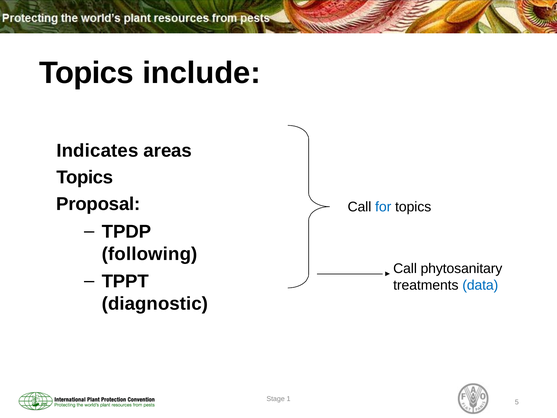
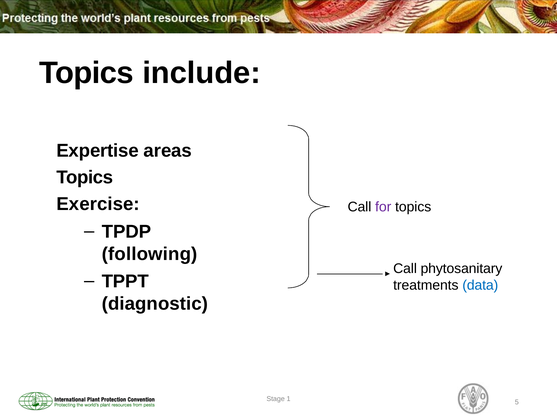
Indicates: Indicates -> Expertise (98, 151)
Proposal: Proposal -> Exercise (98, 204)
for colour: blue -> purple (383, 207)
